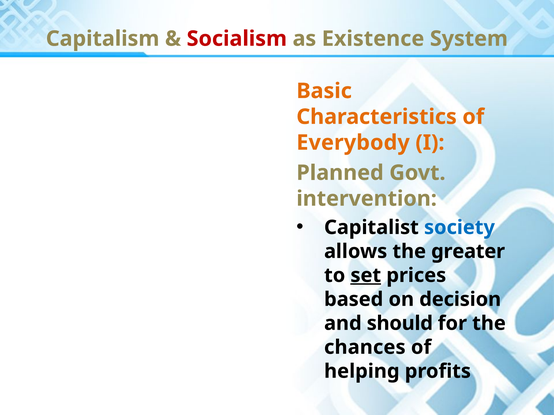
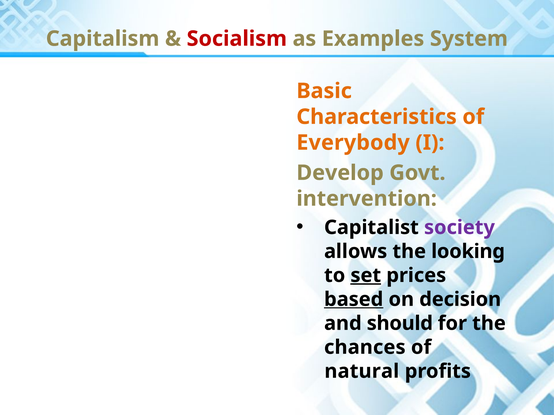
Existence: Existence -> Examples (373, 39)
Planned: Planned -> Develop (340, 173)
society colour: blue -> purple (459, 228)
greater: greater -> looking (468, 252)
based underline: none -> present (354, 300)
helping: helping -> natural (362, 372)
